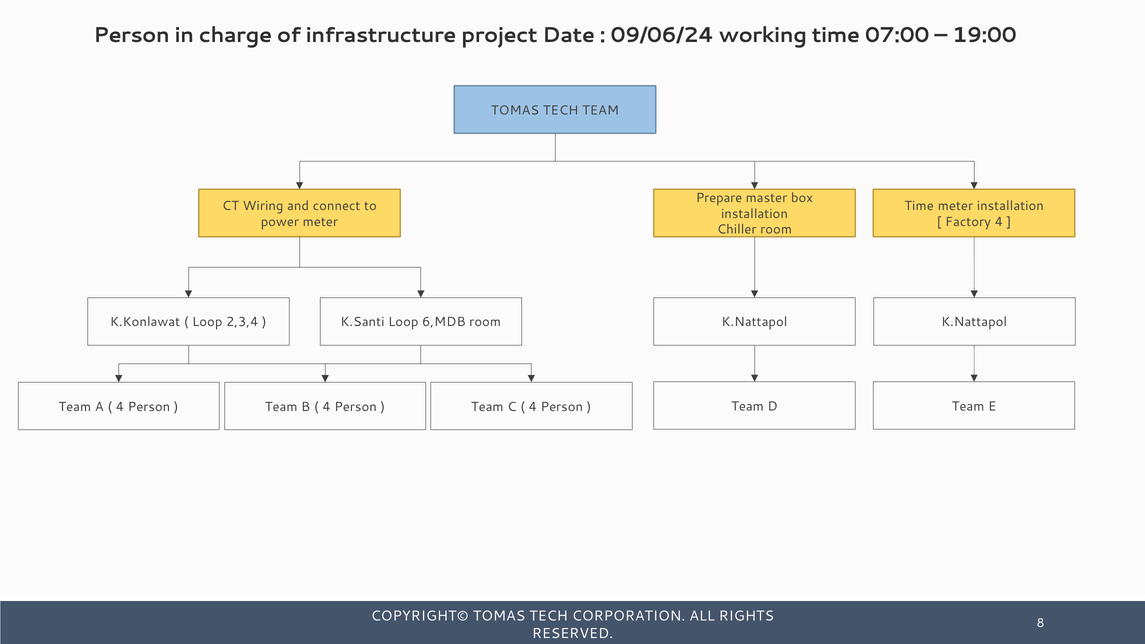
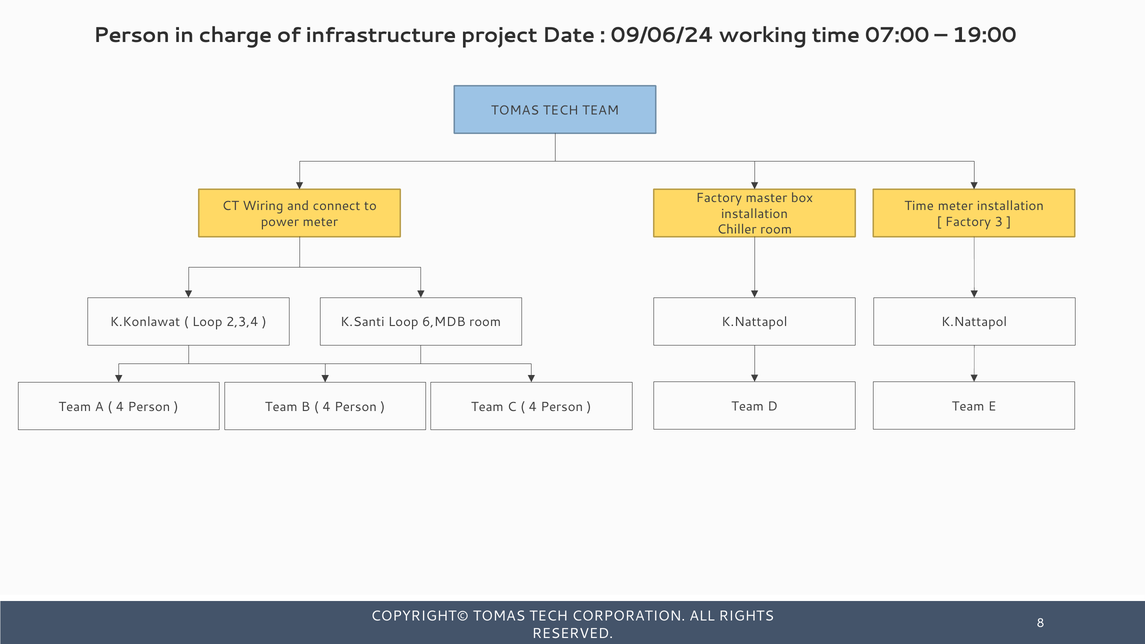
Prepare: Prepare -> Factory (719, 198)
Factory 4: 4 -> 3 (999, 222)
